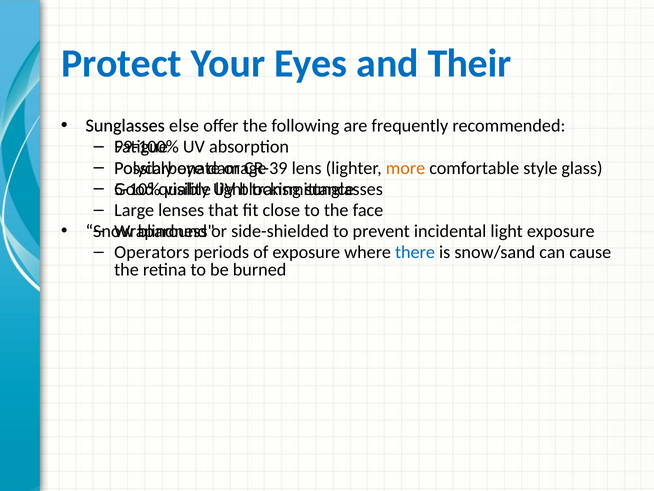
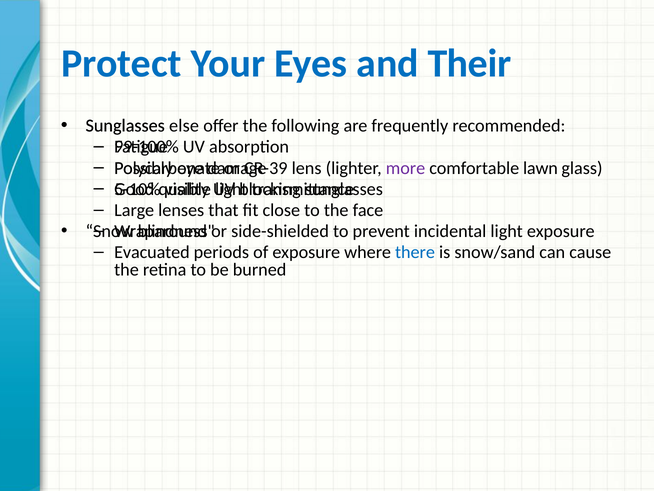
more colour: orange -> purple (405, 168)
style: style -> lawn (540, 168)
Operators: Operators -> Evacuated (152, 252)
